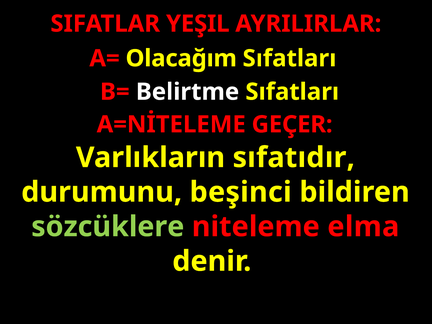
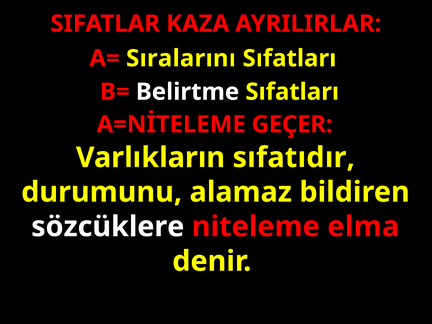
YEŞIL: YEŞIL -> KAZA (198, 24)
Olacağım: Olacağım -> Sıralarını (181, 58)
beşinci: beşinci -> alamaz (241, 192)
sözcüklere colour: light green -> white (108, 227)
